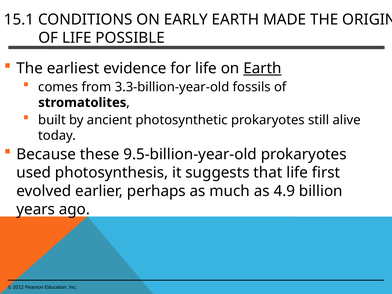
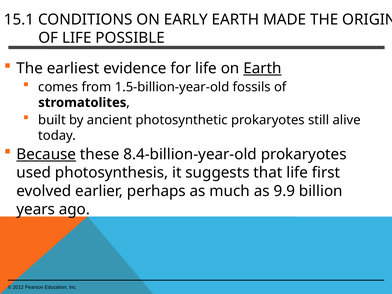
3.3-billion-year-old: 3.3-billion-year-old -> 1.5-billion-year-old (172, 87)
Because underline: none -> present (46, 154)
9.5-billion-year-old: 9.5-billion-year-old -> 8.4-billion-year-old (190, 154)
4.9: 4.9 -> 9.9 (284, 191)
